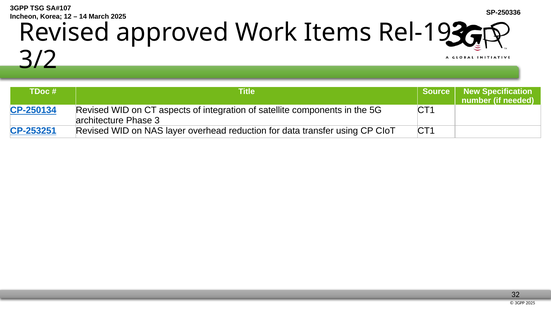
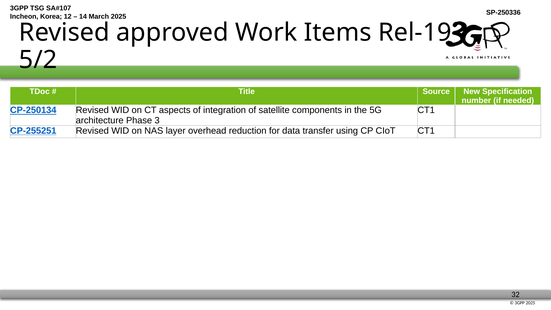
3/2: 3/2 -> 5/2 (38, 60)
CP-253251: CP-253251 -> CP-255251 (33, 131)
